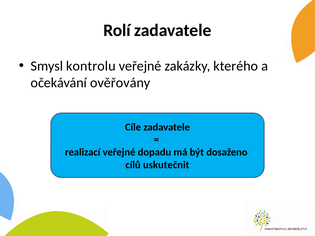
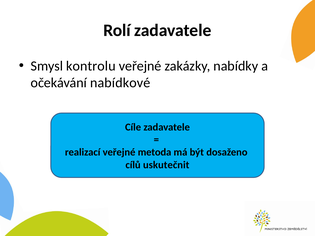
kterého: kterého -> nabídky (236, 66)
ověřovány: ověřovány -> nabídkové (120, 83)
dopadu: dopadu -> metoda (155, 152)
